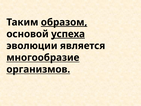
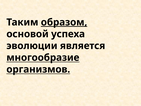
успеха underline: present -> none (68, 34)
